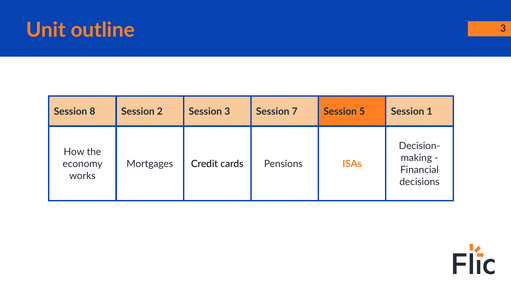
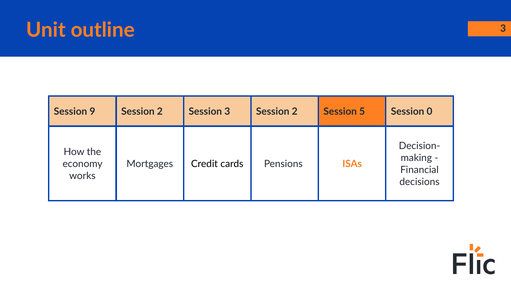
8: 8 -> 9 (92, 112)
3 Session 7: 7 -> 2 (295, 112)
1: 1 -> 0 (430, 112)
